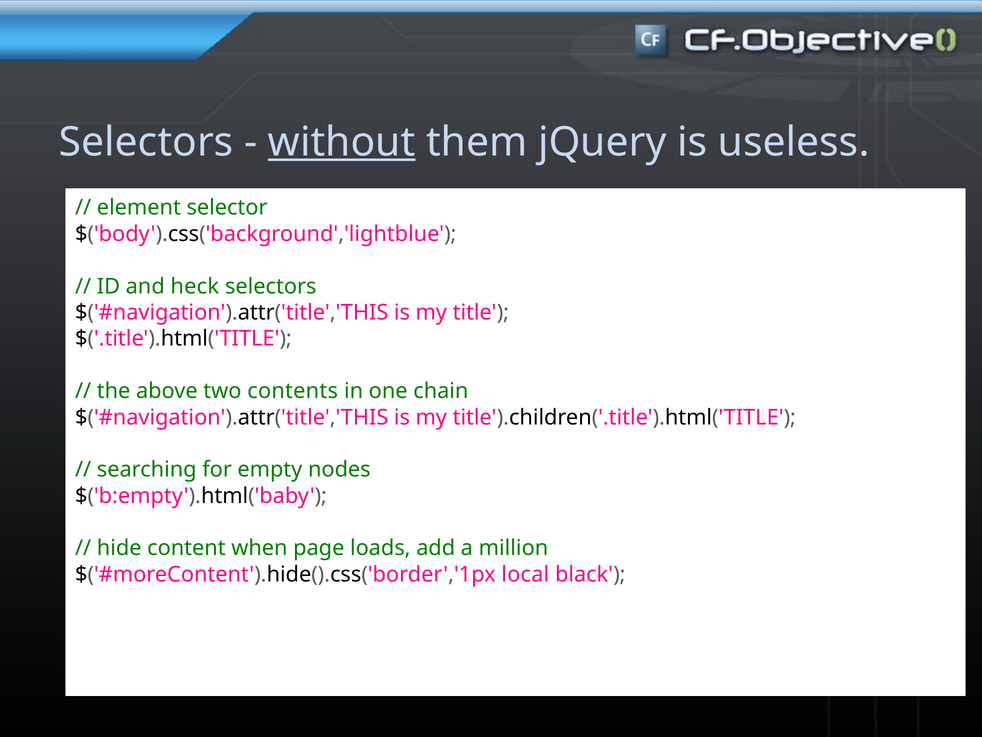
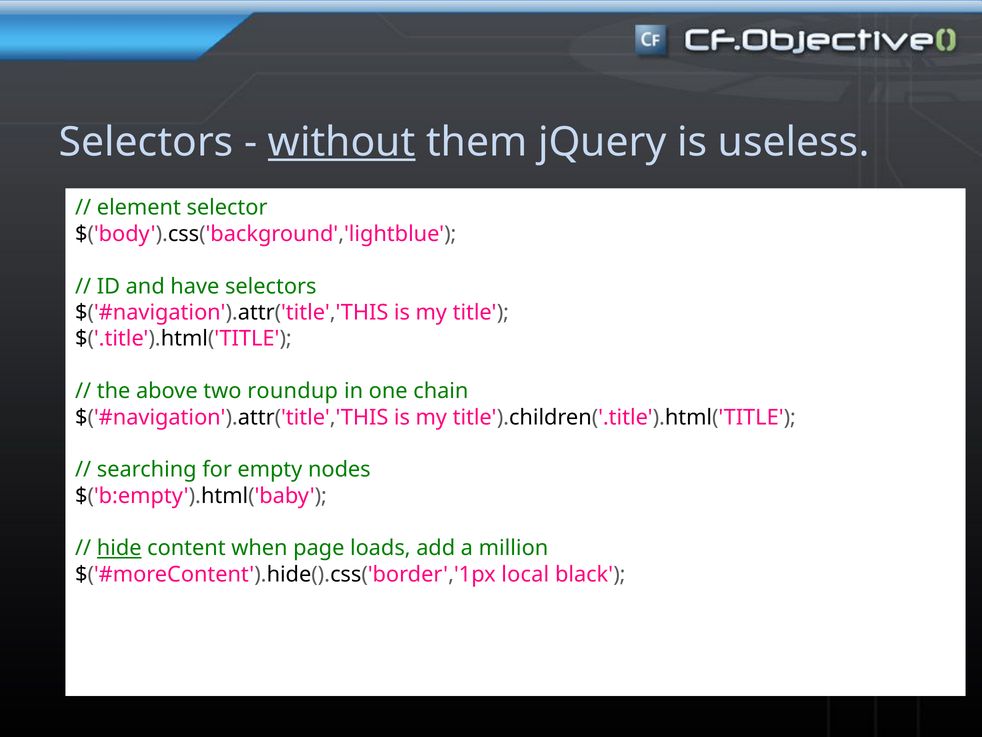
heck: heck -> have (195, 286)
contents: contents -> roundup (293, 391)
hide underline: none -> present (119, 548)
